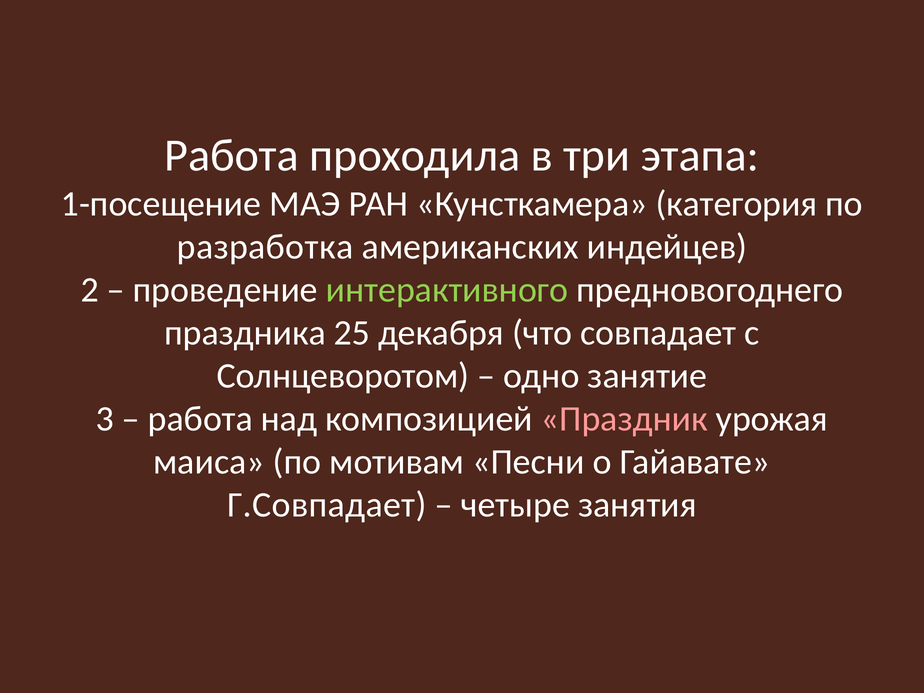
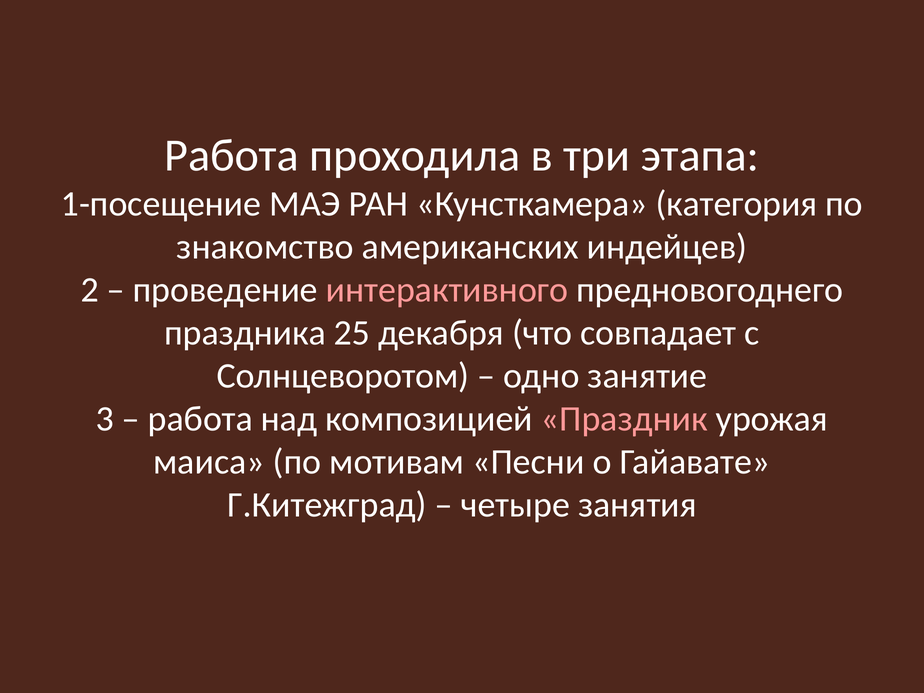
разработка: разработка -> знакомство (265, 247)
интерактивного colour: light green -> pink (447, 290)
Г.Совпадает: Г.Совпадает -> Г.Китежград (327, 505)
